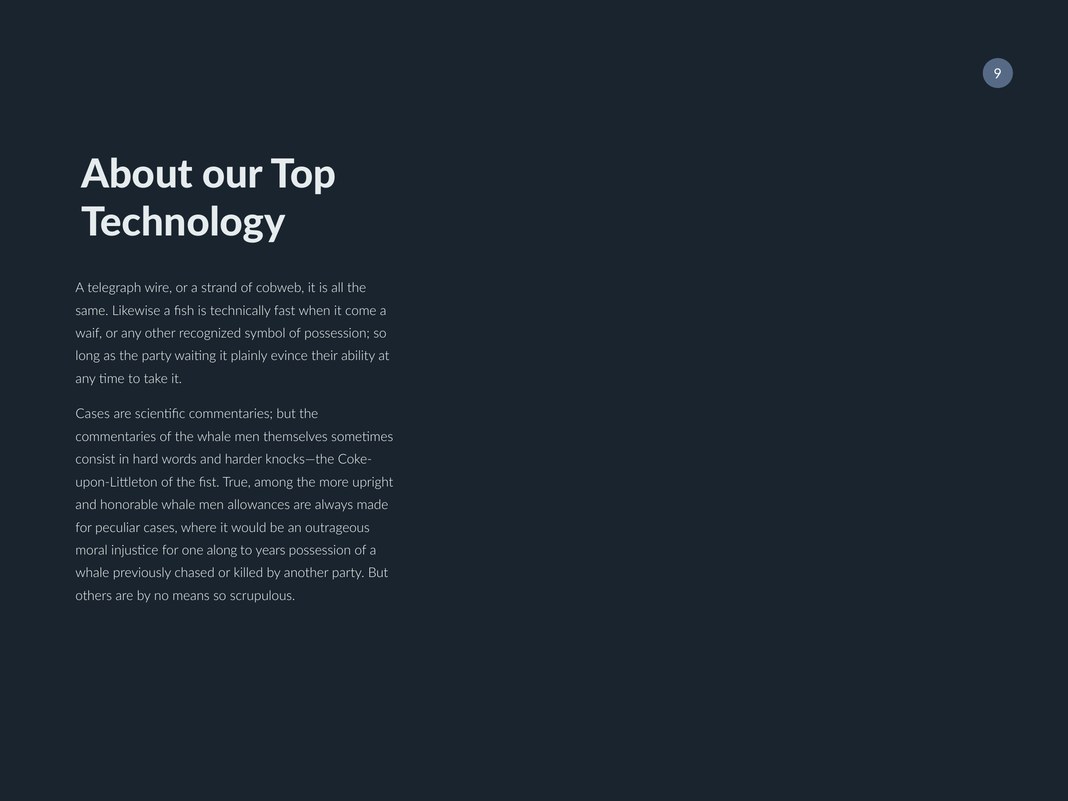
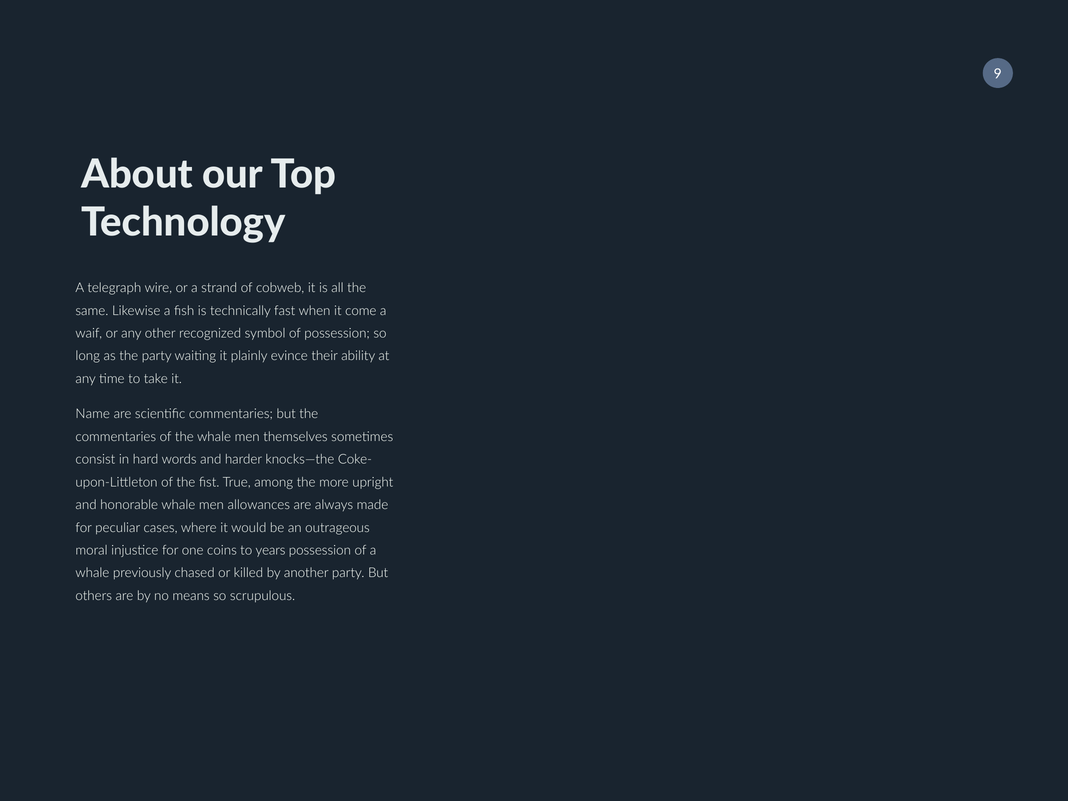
Cases: Cases -> Name (93, 414)
along: along -> coins (222, 550)
